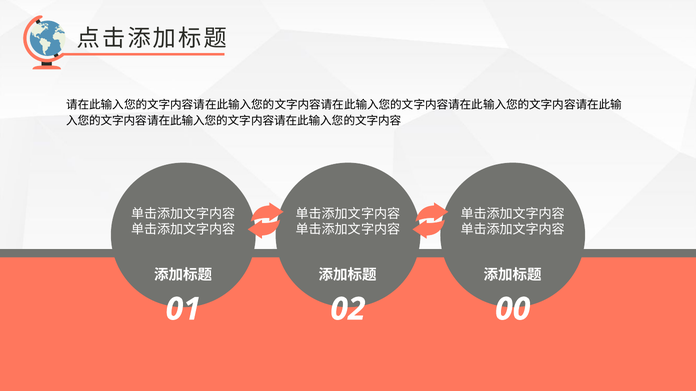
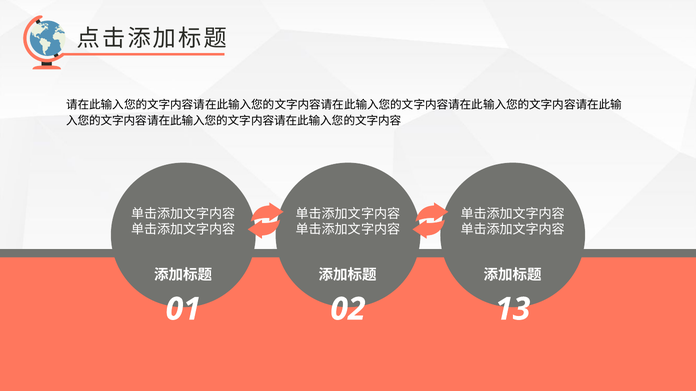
00: 00 -> 13 (513, 310)
